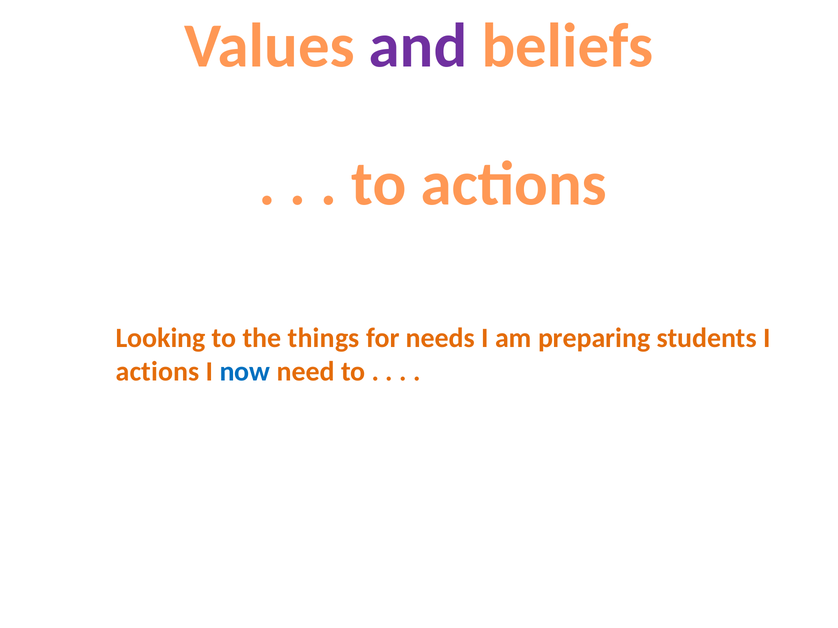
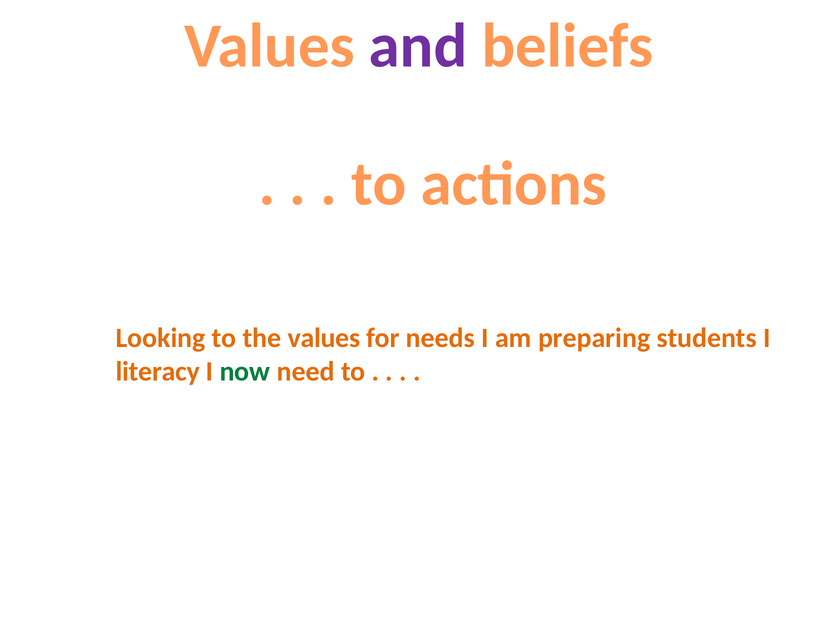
the things: things -> values (324, 338)
actions: actions -> literacy (158, 372)
now colour: blue -> green (245, 372)
